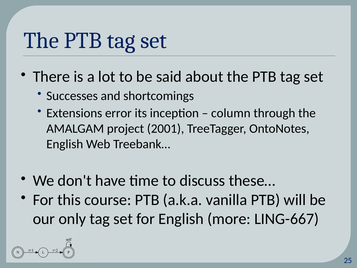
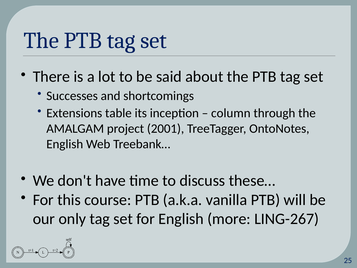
error: error -> table (118, 113)
LING-667: LING-667 -> LING-267 (287, 219)
